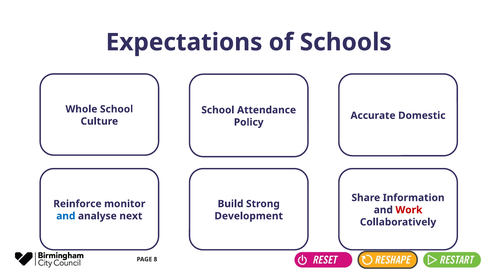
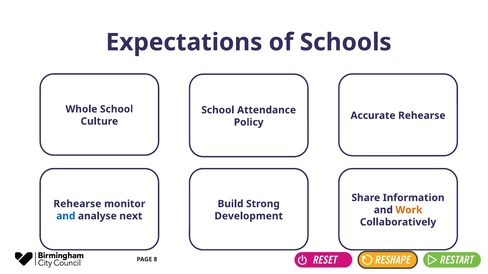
Accurate Domestic: Domestic -> Rehearse (422, 116)
Reinforce: Reinforce -> Rehearse (77, 204)
Work colour: red -> orange (409, 210)
